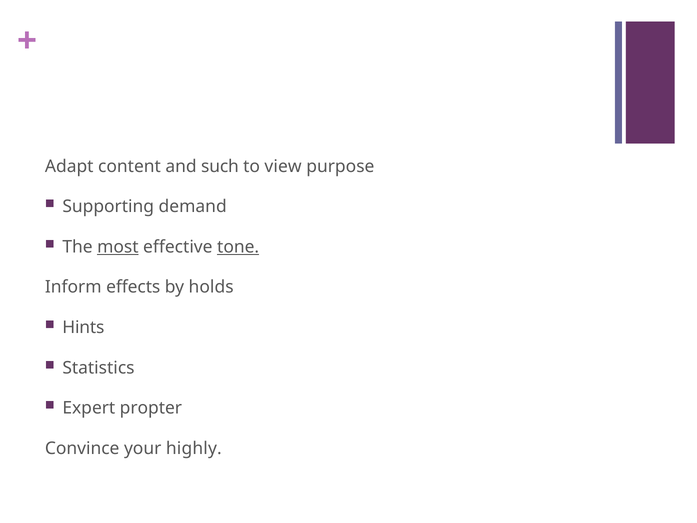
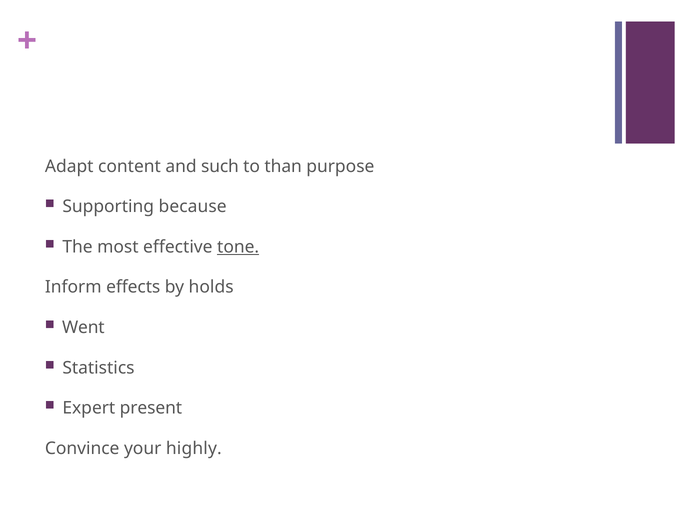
view: view -> than (283, 166)
demand: demand -> because (193, 206)
most underline: present -> none (118, 247)
Hints: Hints -> Went (83, 327)
propter: propter -> present (151, 408)
